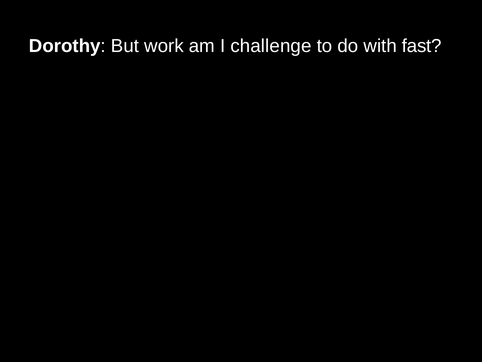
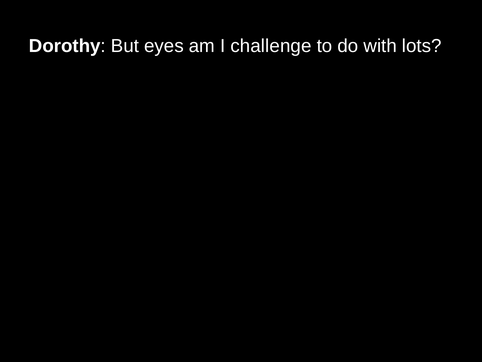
work: work -> eyes (164, 46)
fast: fast -> lots (422, 46)
